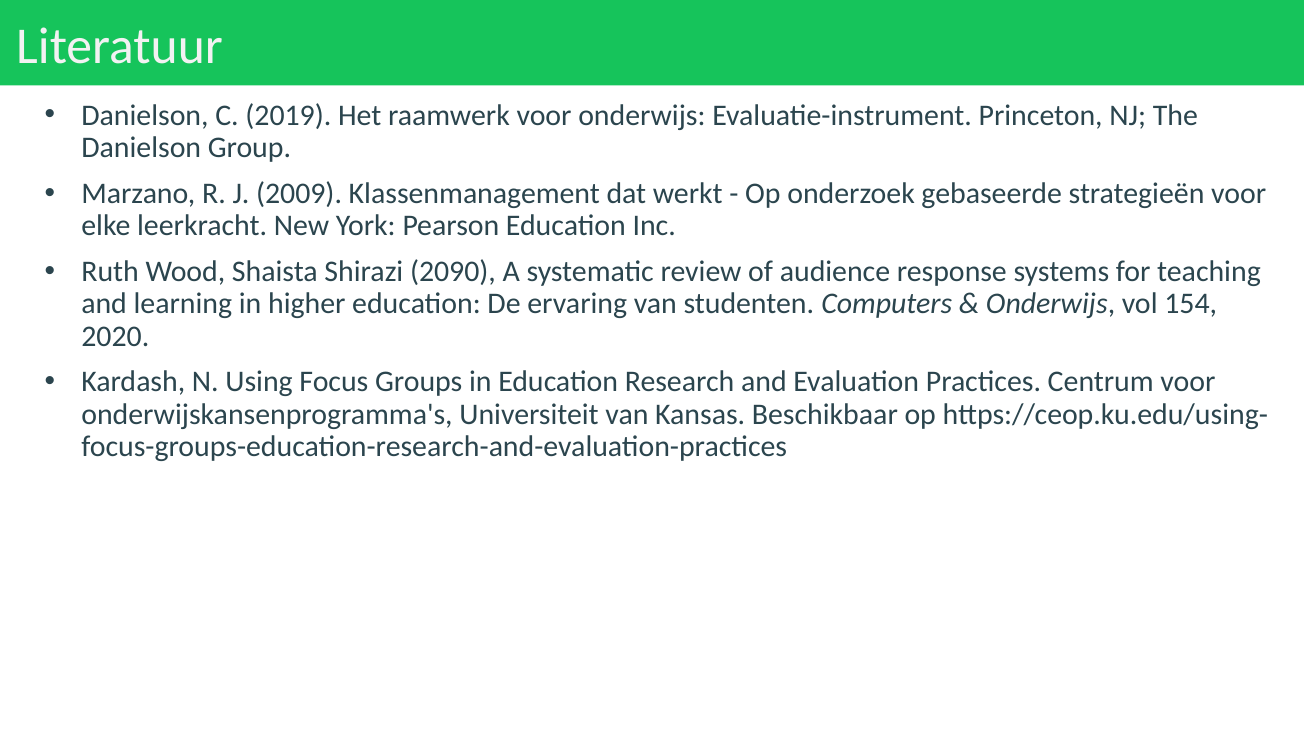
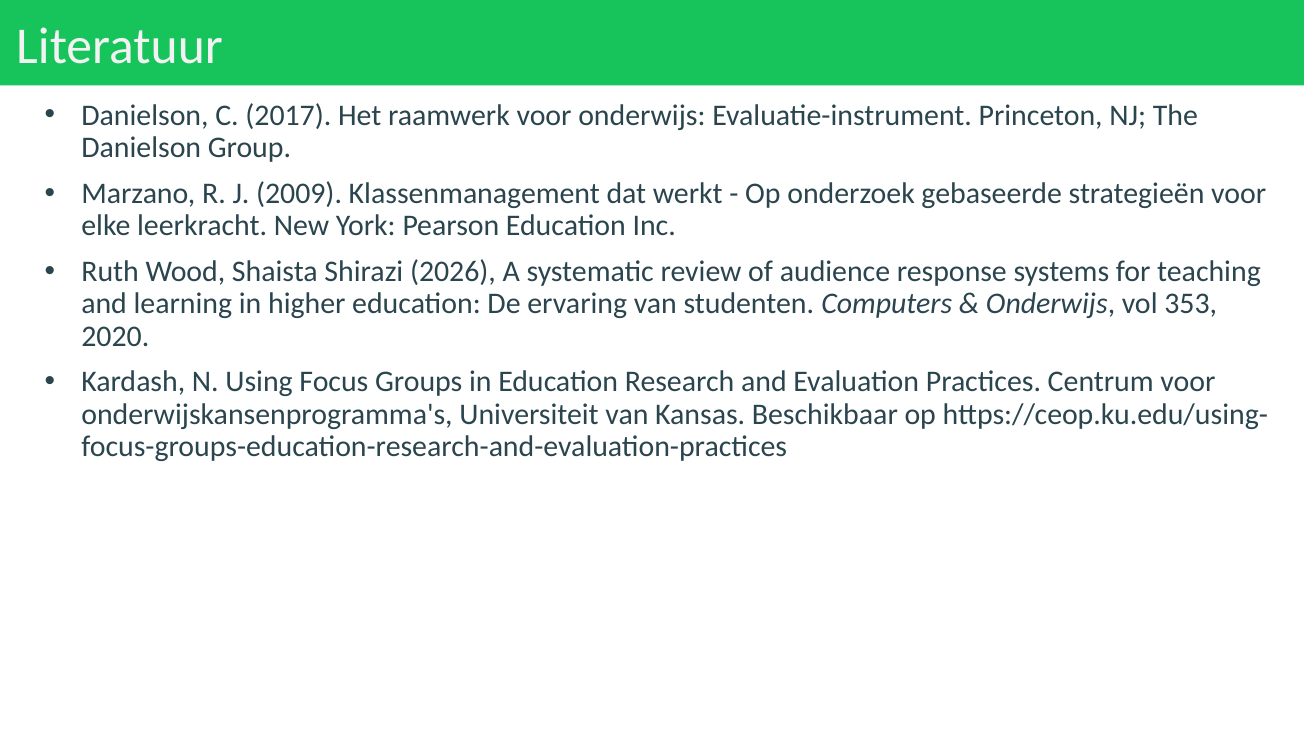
2019: 2019 -> 2017 (288, 115)
2090: 2090 -> 2026 (453, 271)
154: 154 -> 353 (1191, 304)
